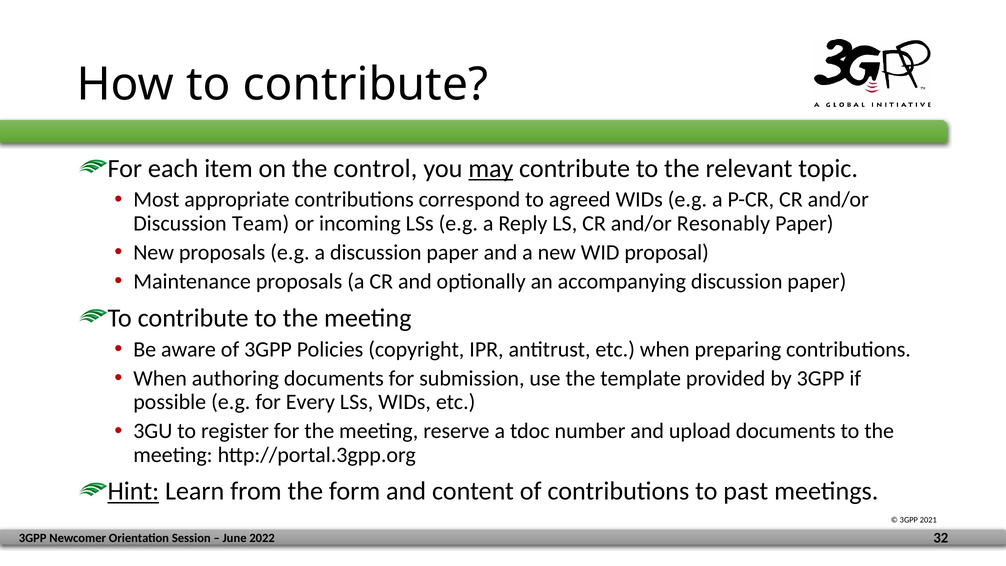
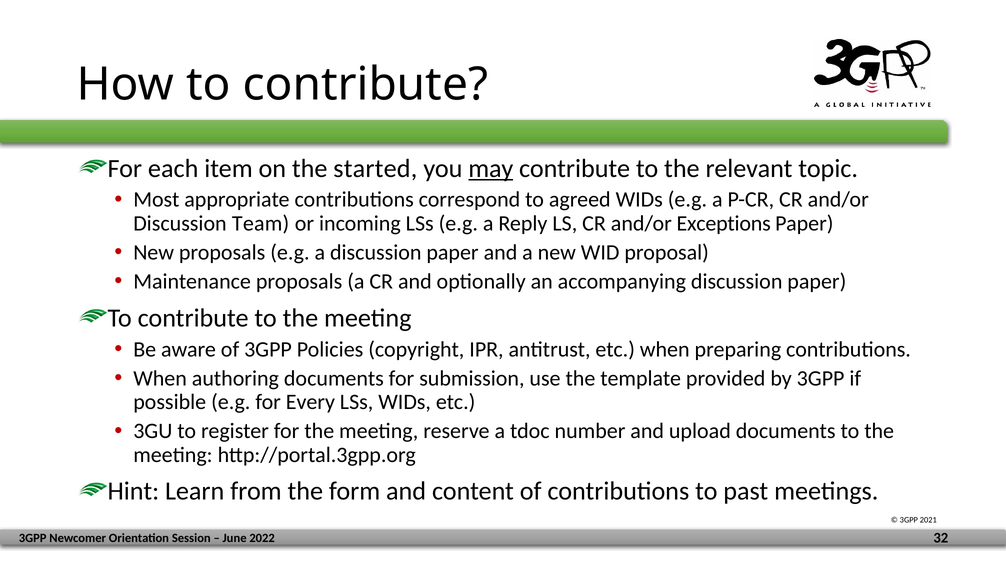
control: control -> started (375, 168)
Resonably: Resonably -> Exceptions (724, 223)
Hint underline: present -> none (133, 491)
